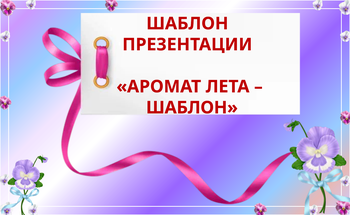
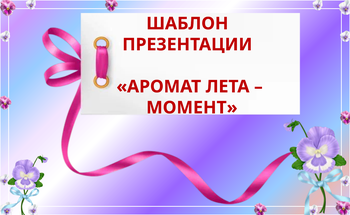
ШАБЛОН: ШАБЛОН -> МОМЕНТ (192, 108)
